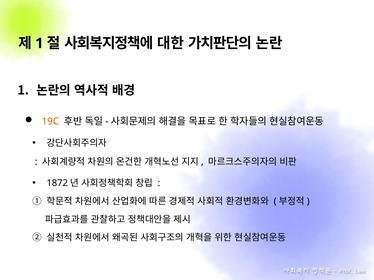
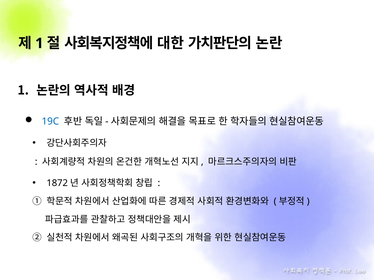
19C colour: orange -> blue (50, 122)
